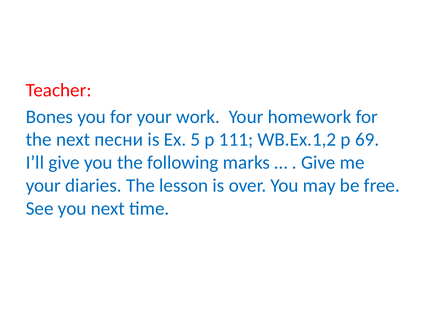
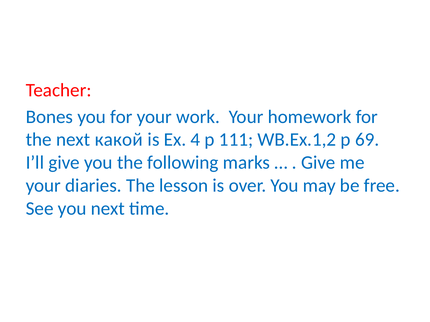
песни: песни -> какой (119, 140)
5: 5 -> 4 (195, 140)
